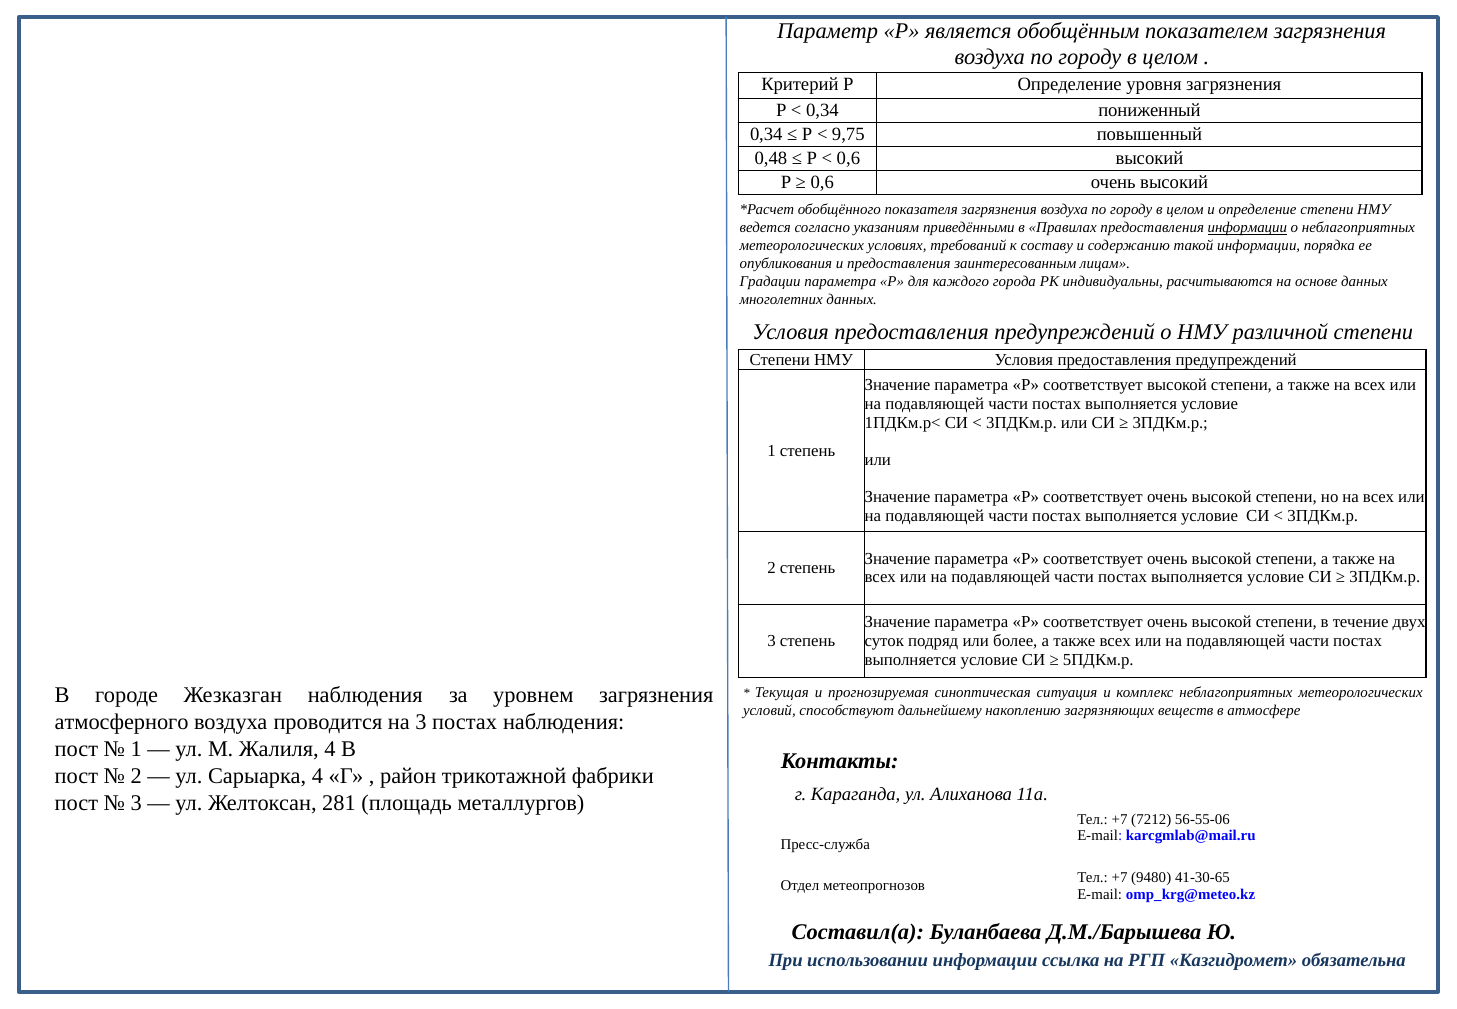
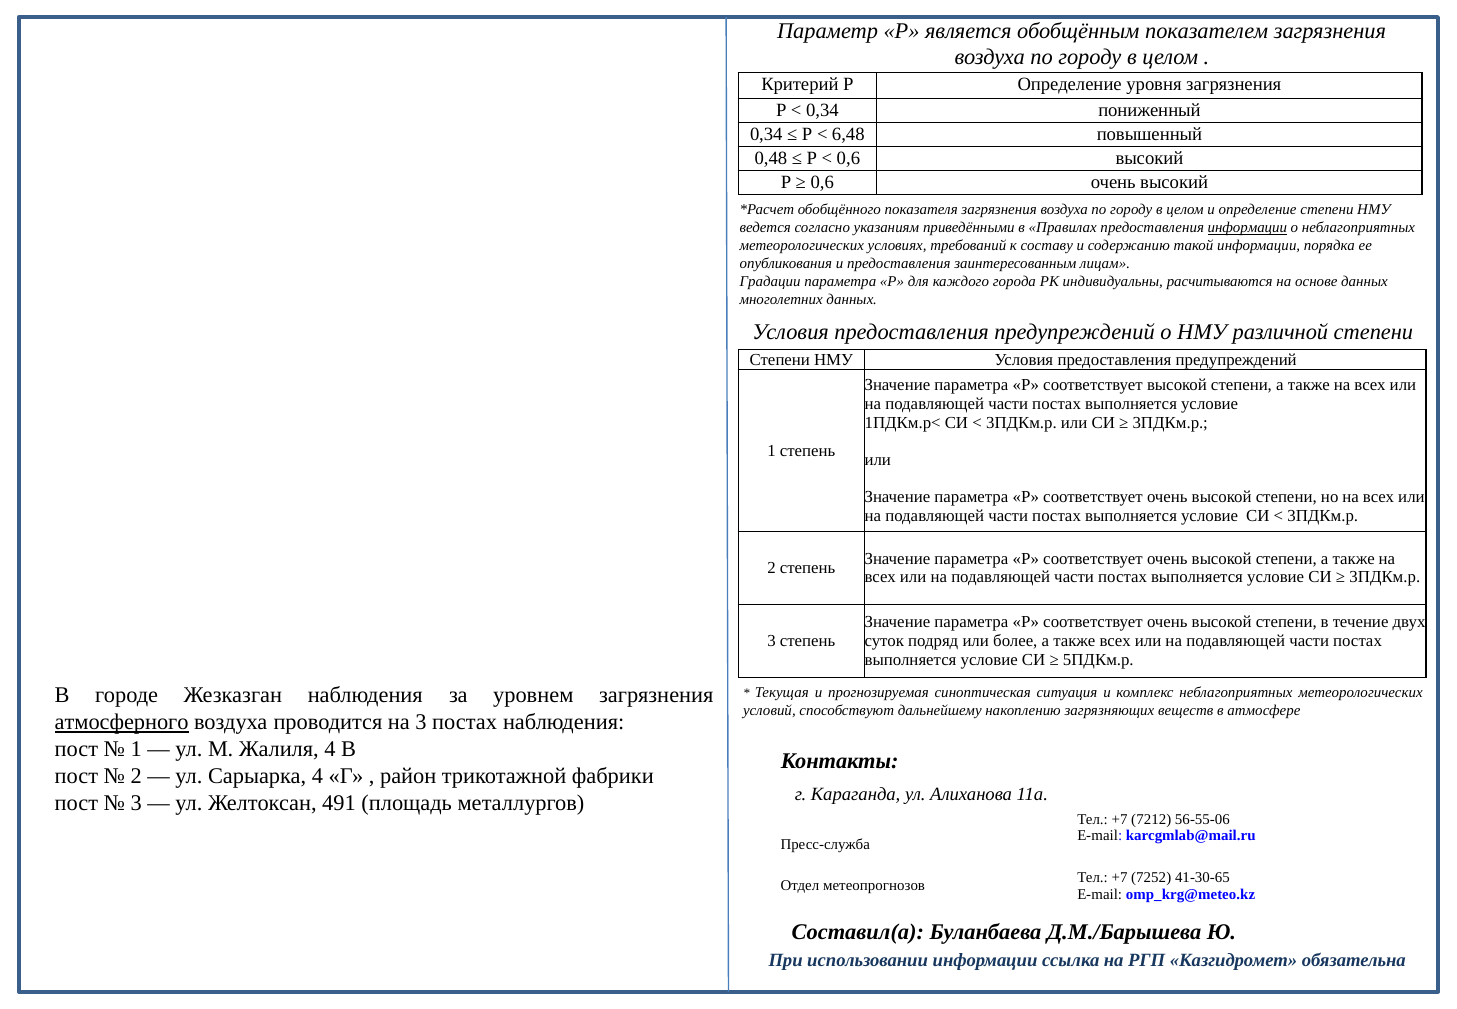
9,75: 9,75 -> 6,48 (848, 134)
атмосферного underline: none -> present (122, 722)
281: 281 -> 491 (339, 803)
9480: 9480 -> 7252 (1151, 877)
